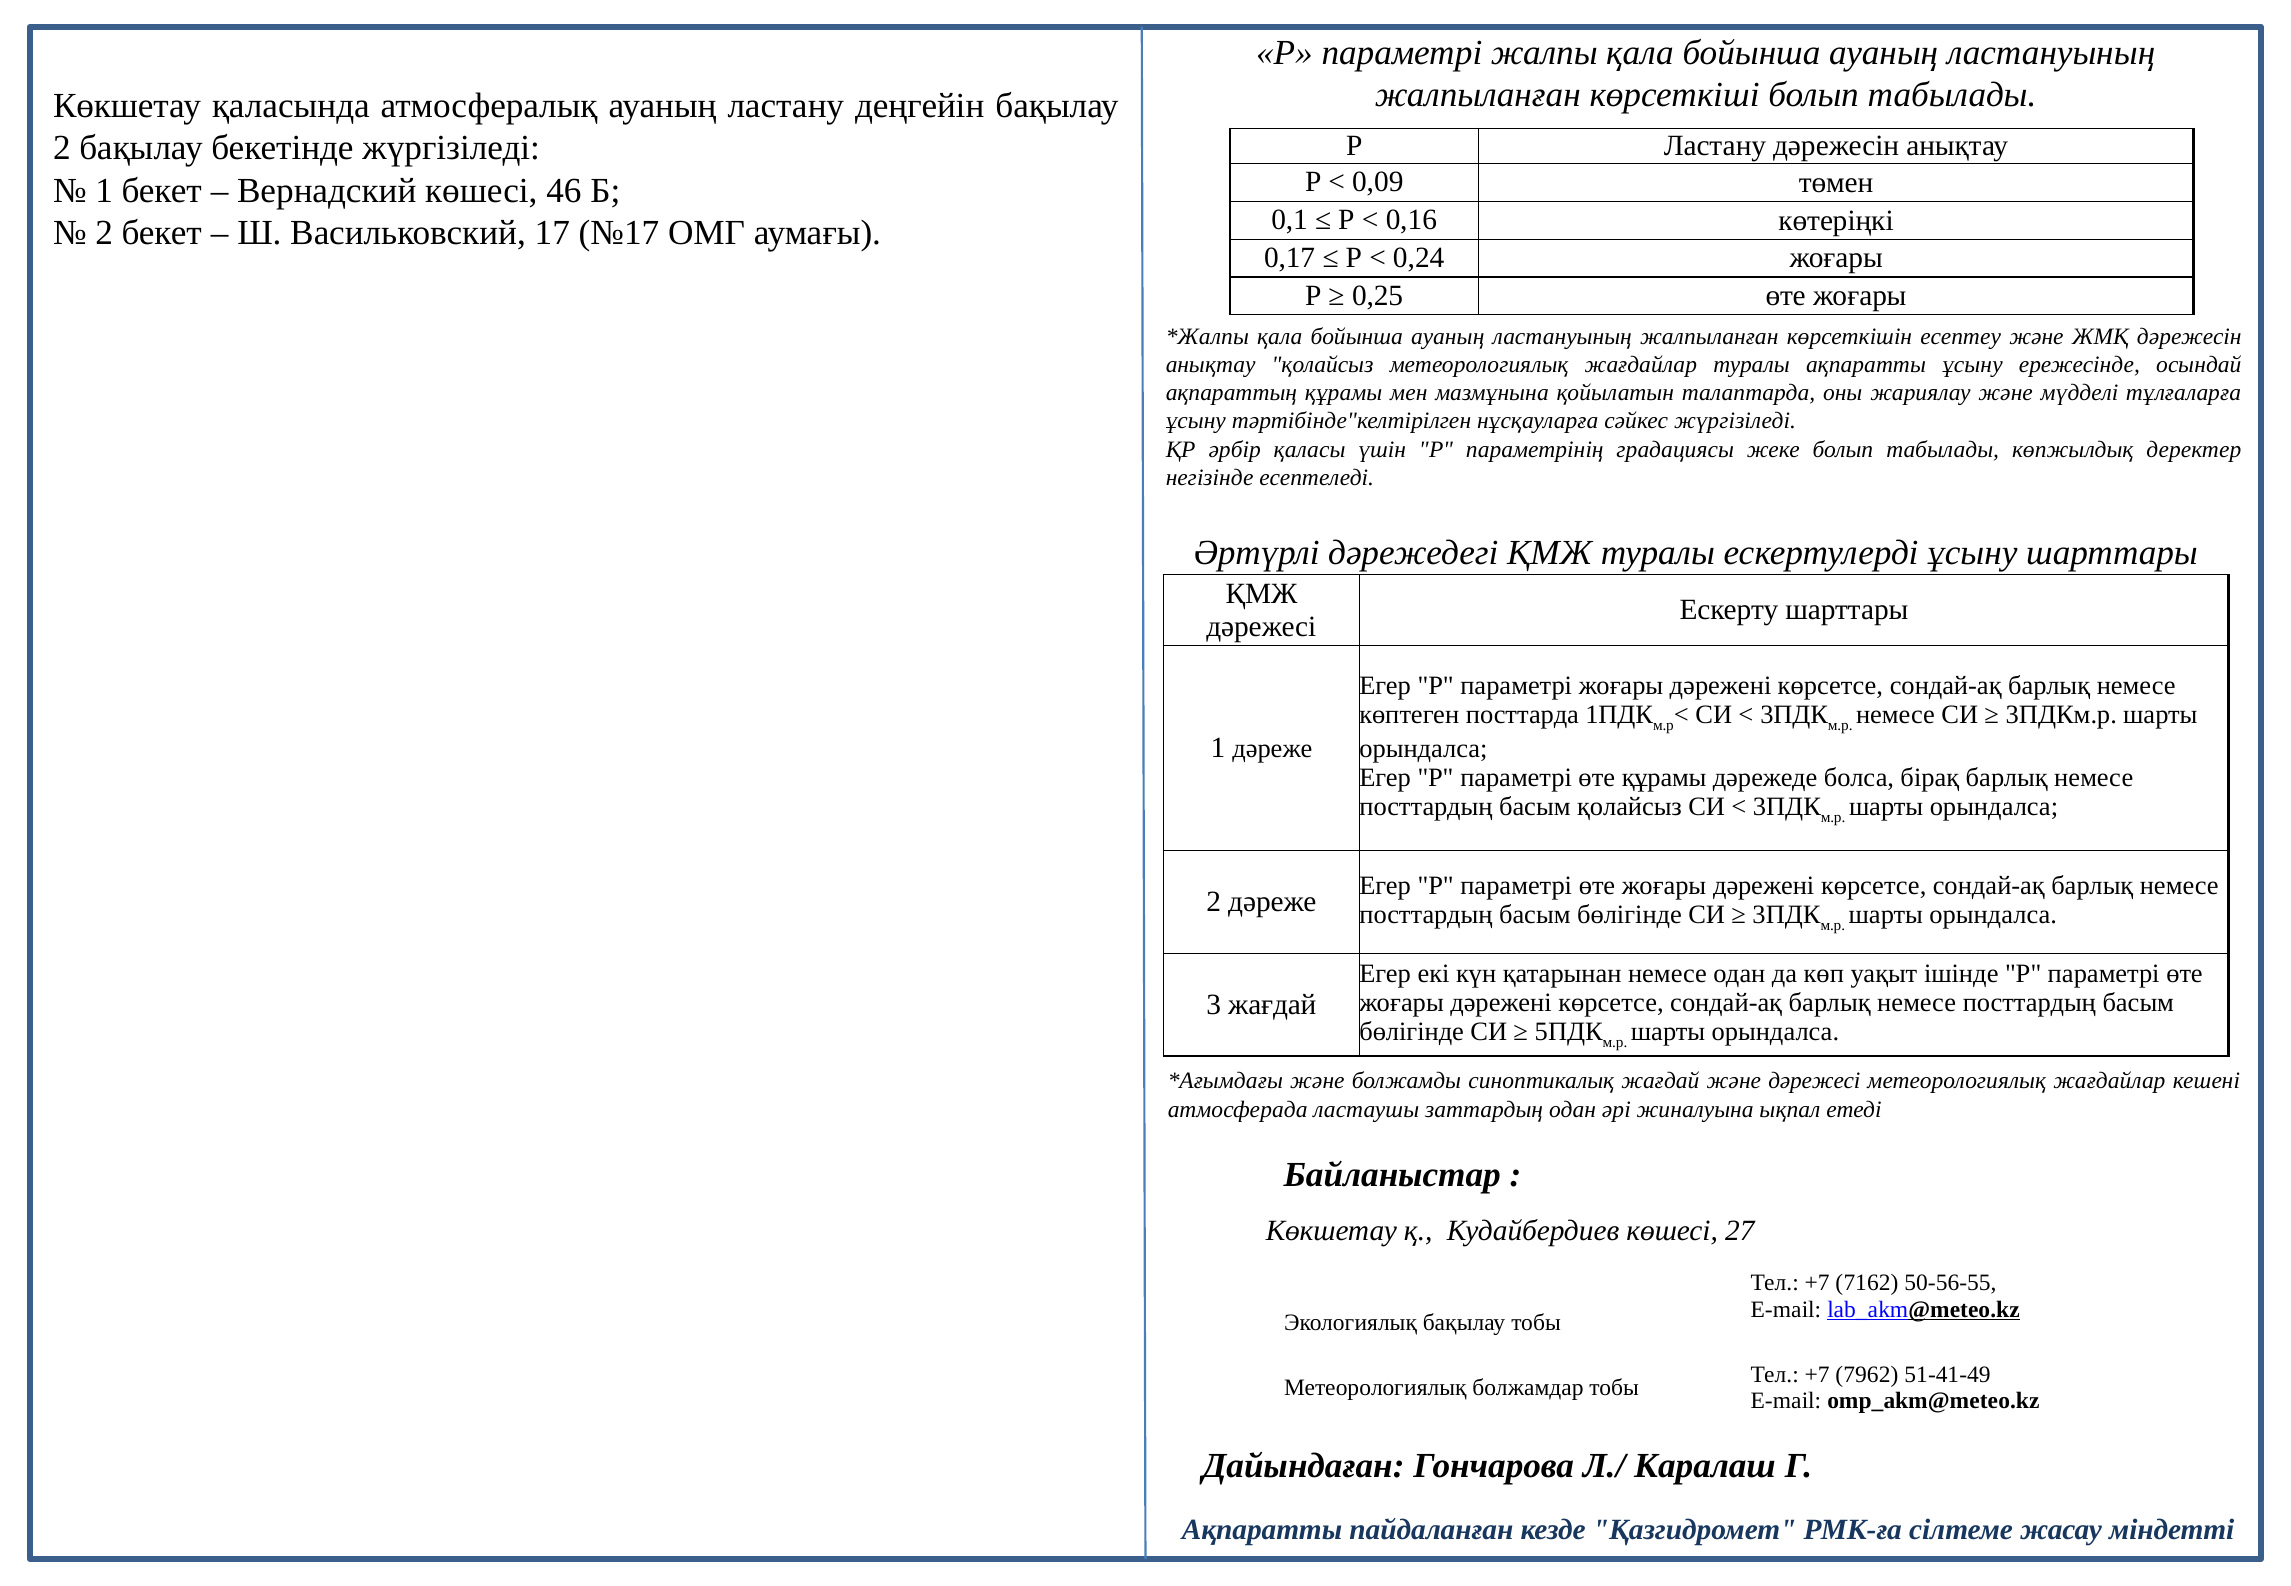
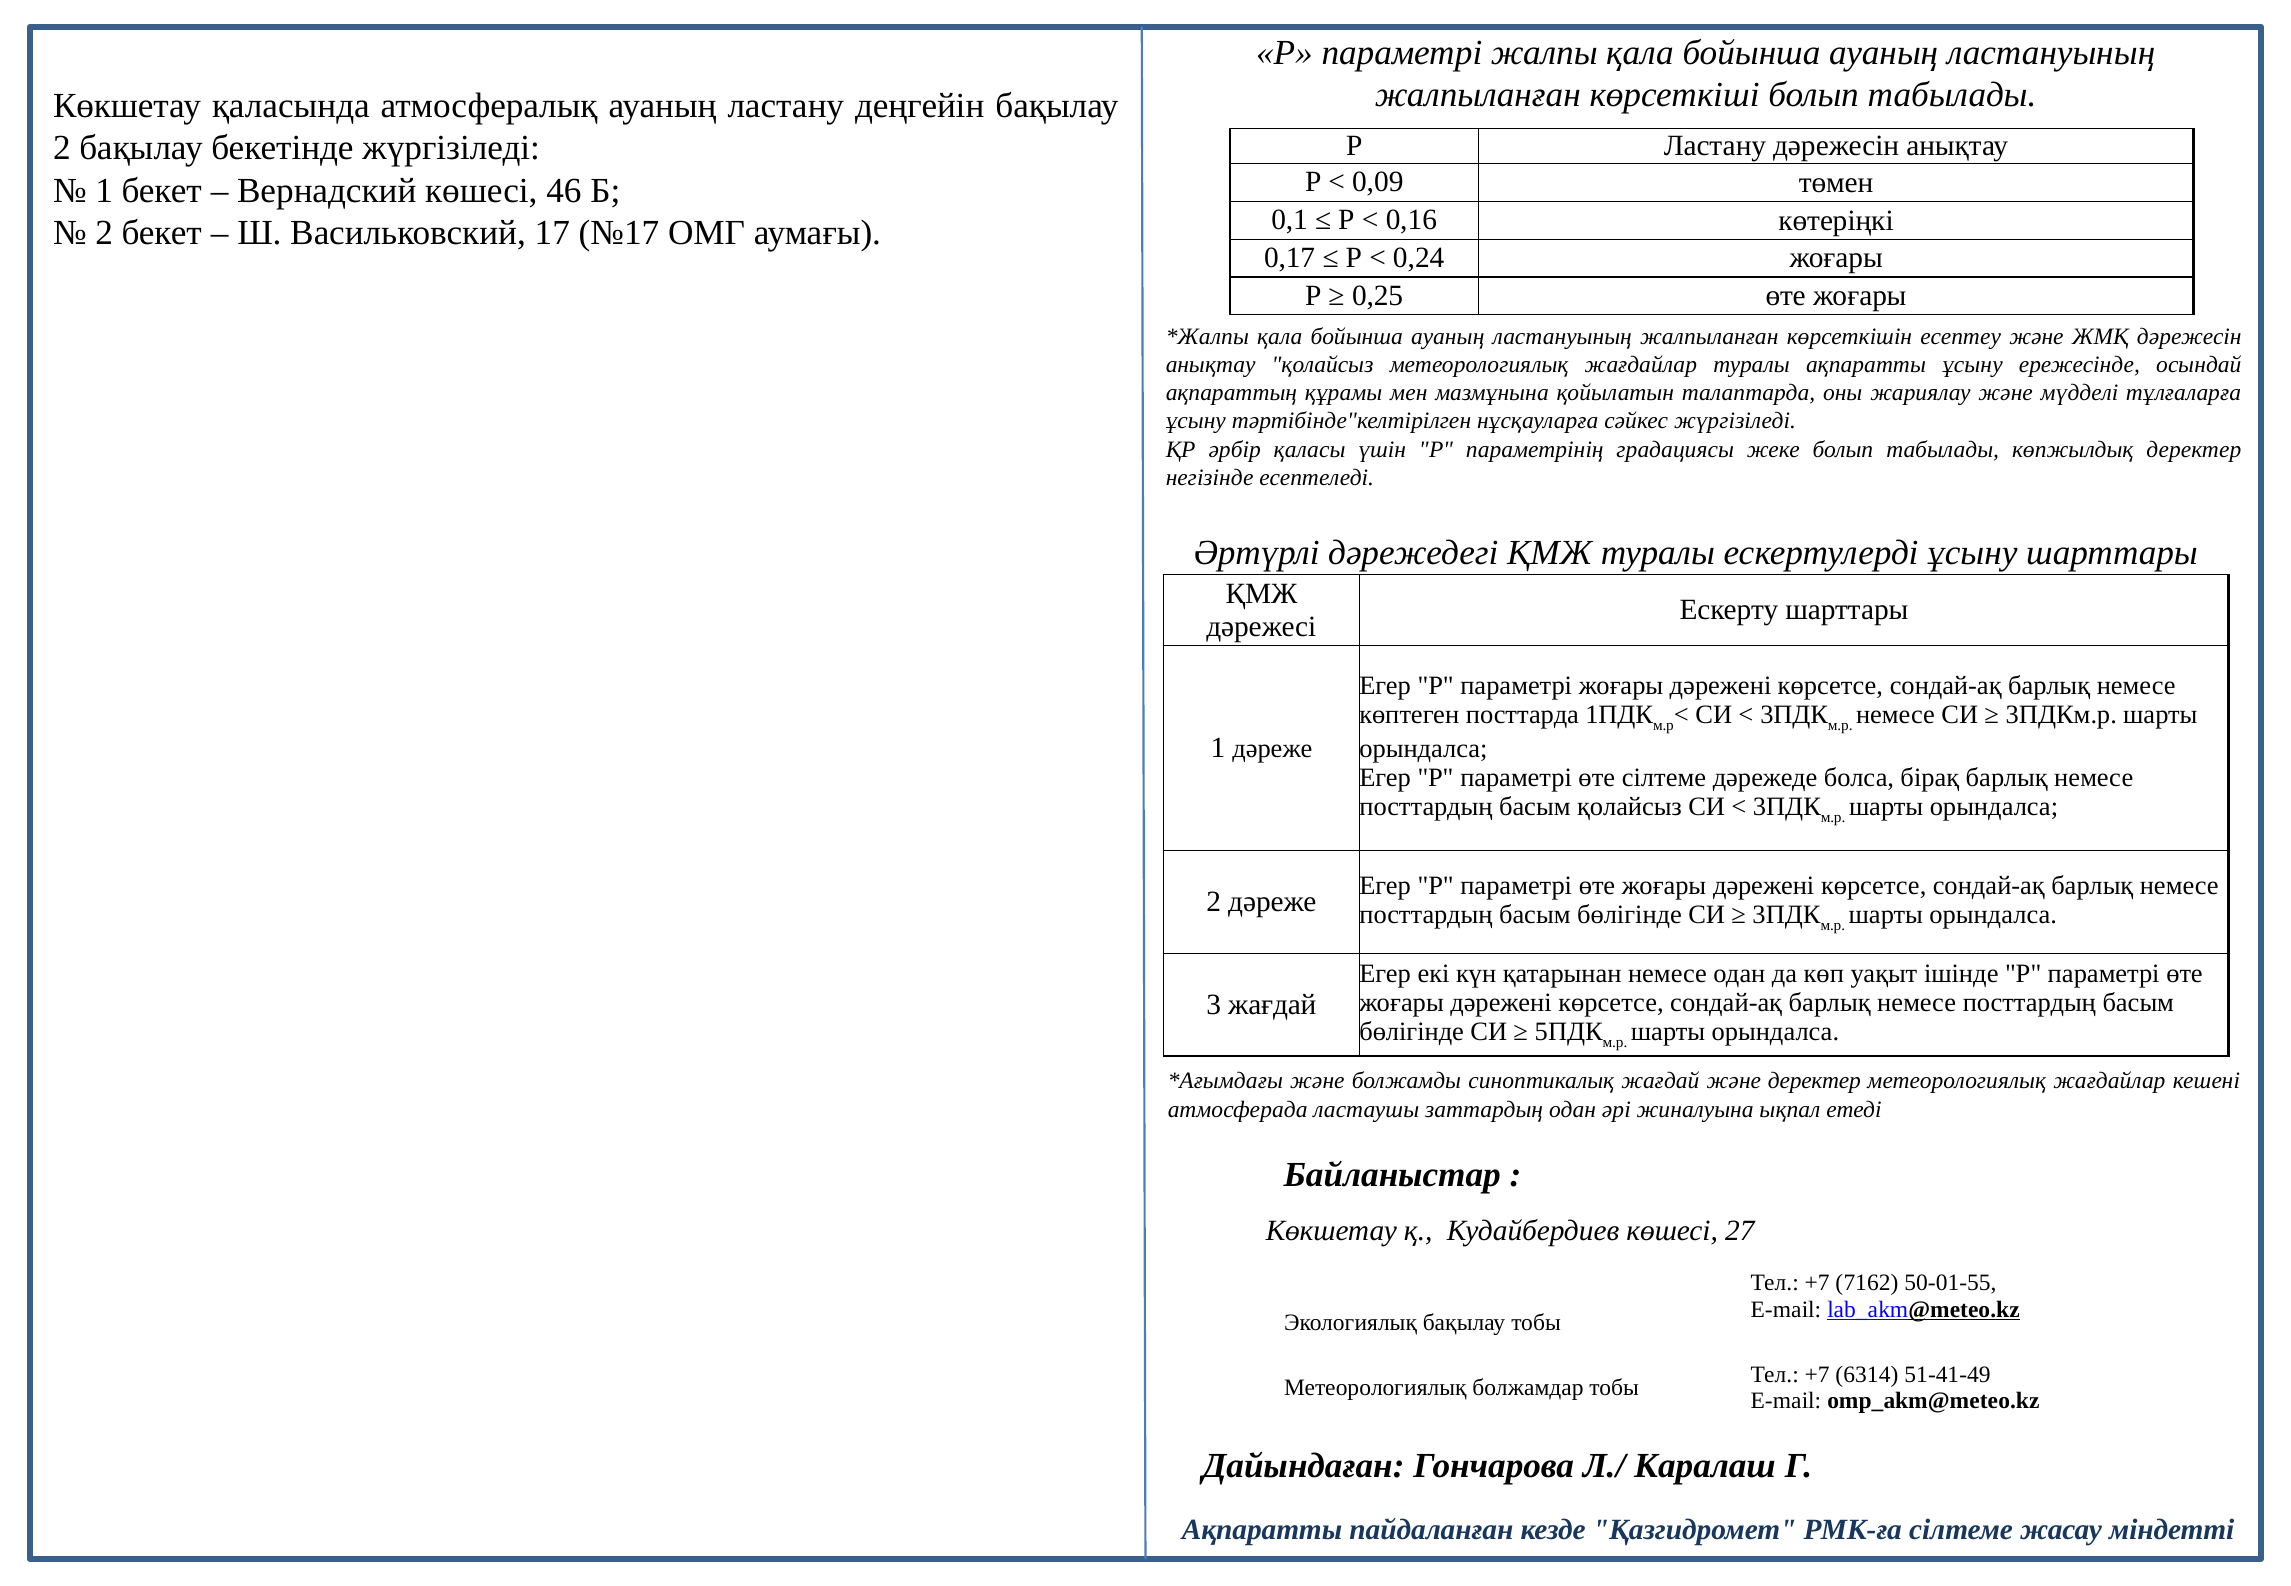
өте құрамы: құрамы -> сілтеме (1664, 778)
және дәрежесі: дәрежесі -> деректер (1814, 1081)
50-56-55: 50-56-55 -> 50-01-55 (1950, 1283)
7962: 7962 -> 6314 (1867, 1375)
